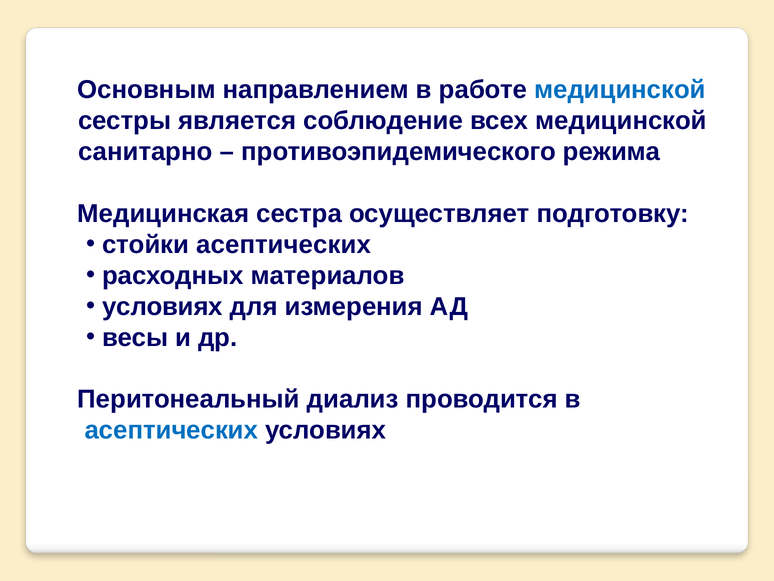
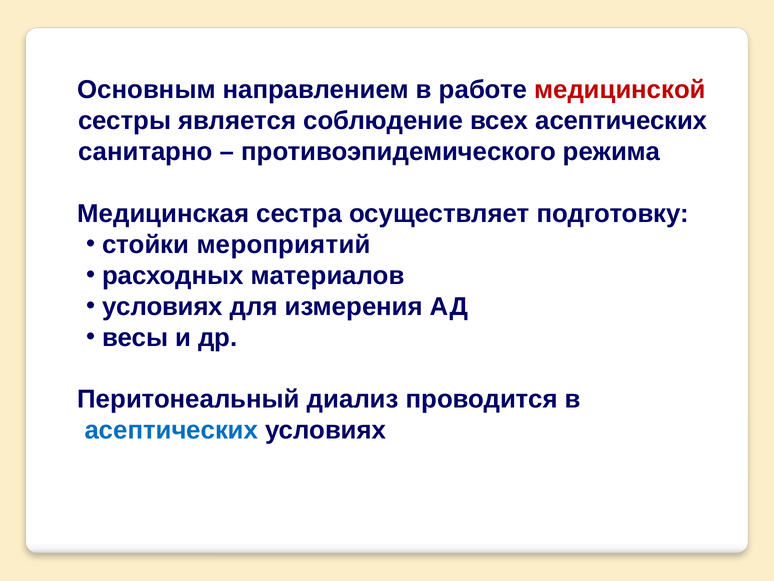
медицинской colour: blue -> red (620, 90)
всех медицинской: медицинской -> асептических (621, 120)
стойки асептических: асептических -> мероприятий (284, 244)
